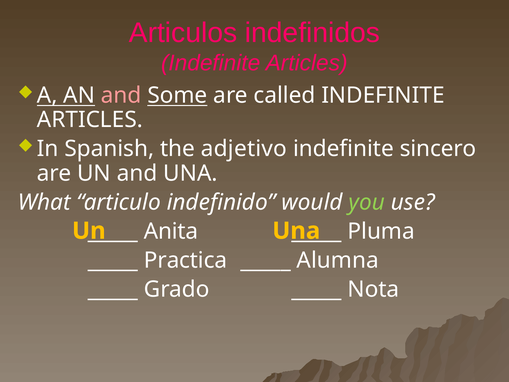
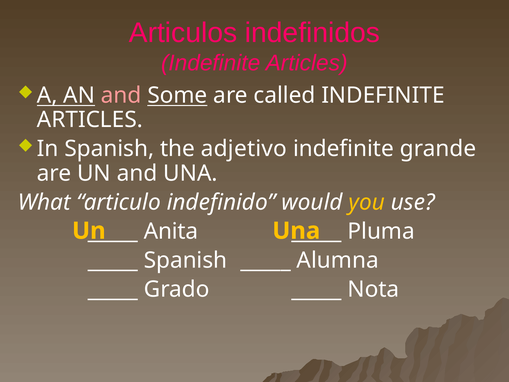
sincero: sincero -> grande (438, 149)
you colour: light green -> yellow (367, 202)
Practica: Practica -> Spanish (185, 260)
